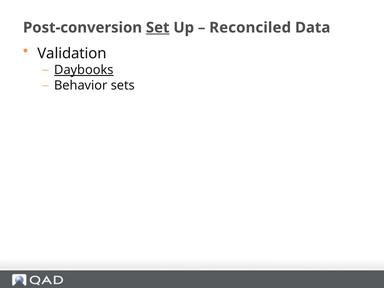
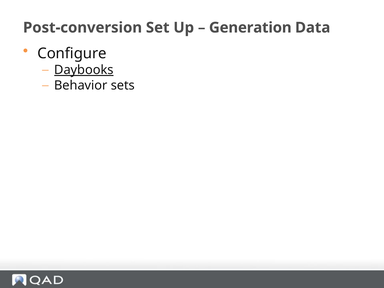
Set underline: present -> none (158, 28)
Reconciled: Reconciled -> Generation (250, 28)
Validation: Validation -> Configure (72, 53)
